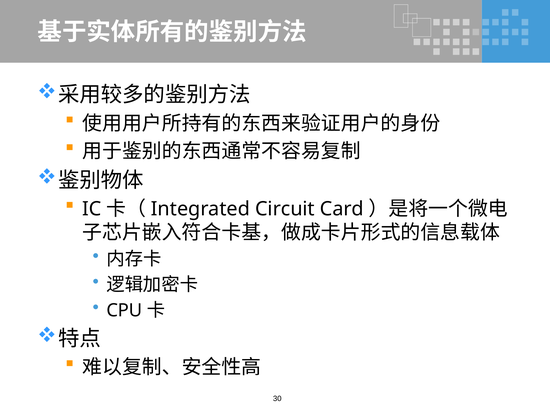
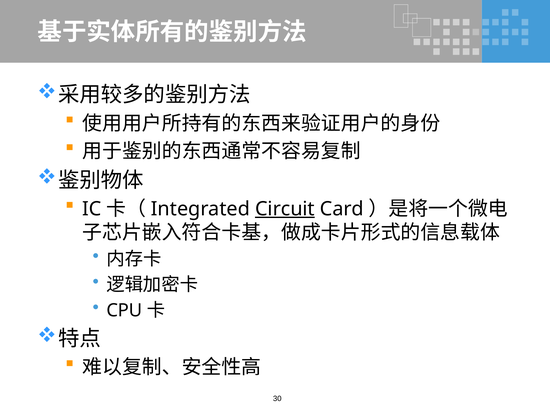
Circuit underline: none -> present (285, 209)
